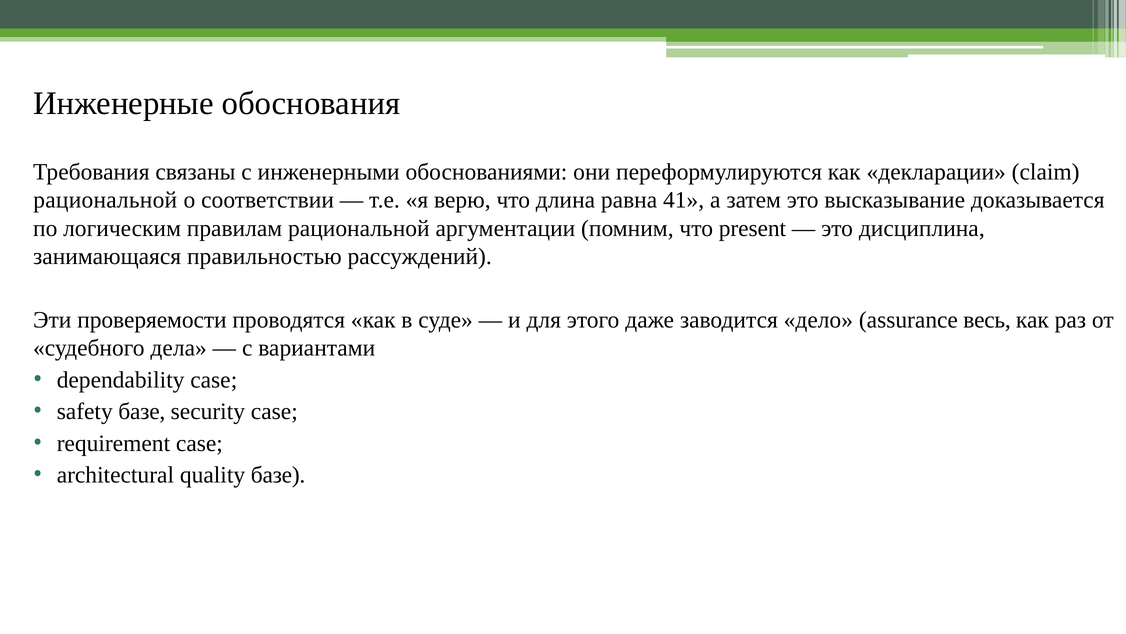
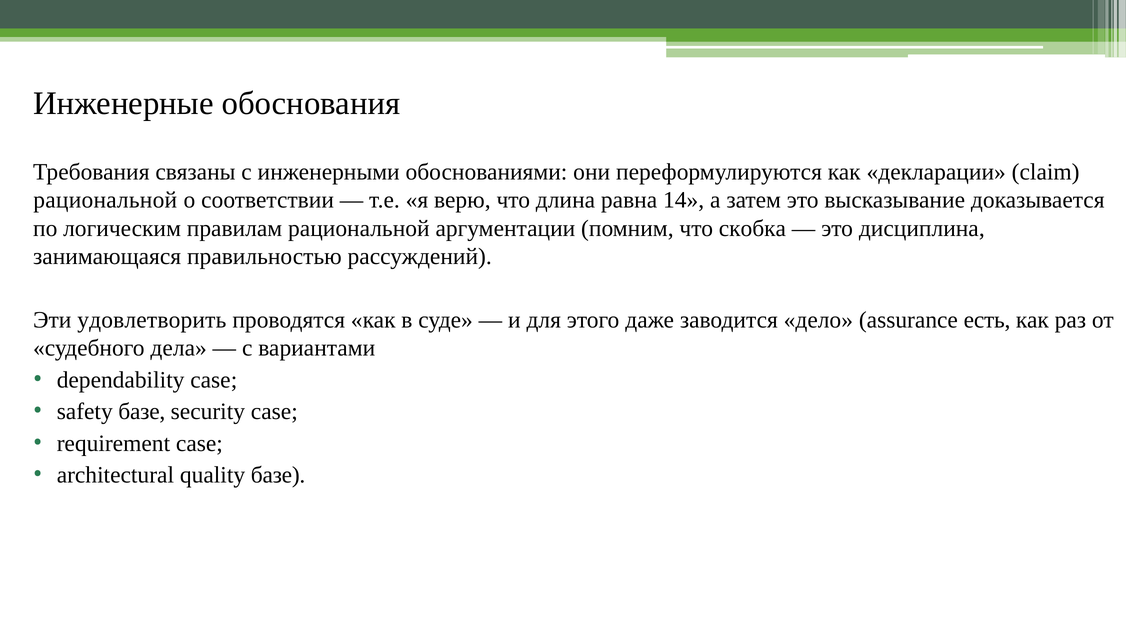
41: 41 -> 14 (684, 200)
present: present -> скобка (752, 228)
проверяемости: проверяемости -> удовлетворить (152, 320)
весь: весь -> есть (987, 320)
